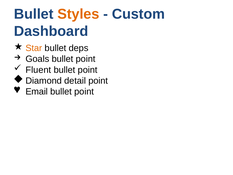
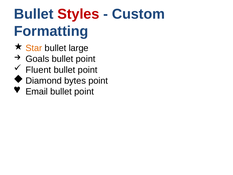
Styles colour: orange -> red (78, 14)
Dashboard: Dashboard -> Formatting (51, 31)
deps: deps -> large (79, 48)
detail: detail -> bytes (75, 81)
